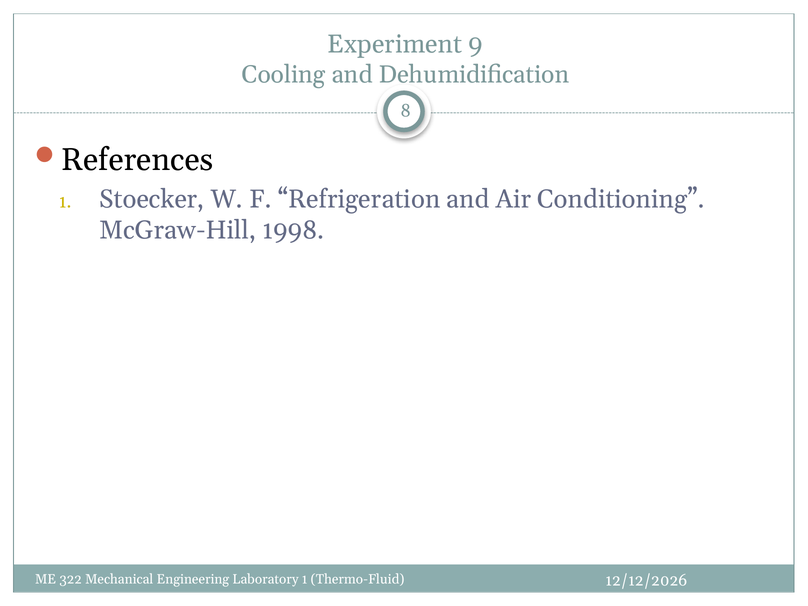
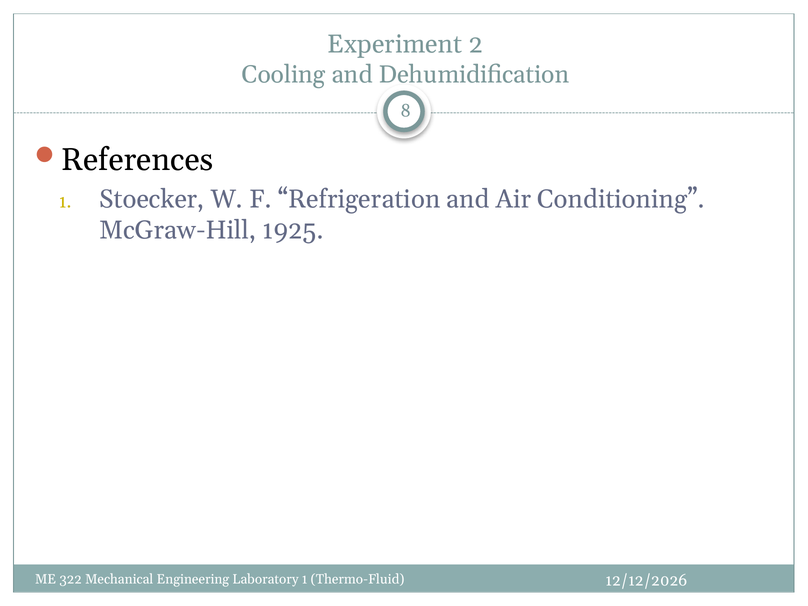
9: 9 -> 2 (476, 44)
1998: 1998 -> 1925 (293, 230)
